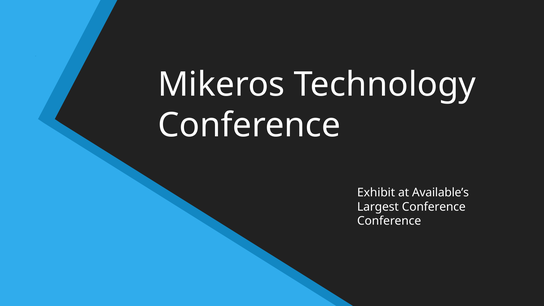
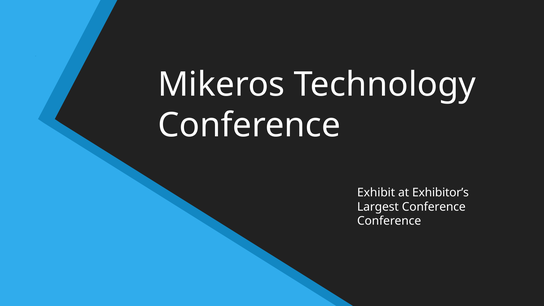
Available’s: Available’s -> Exhibitor’s (440, 193)
